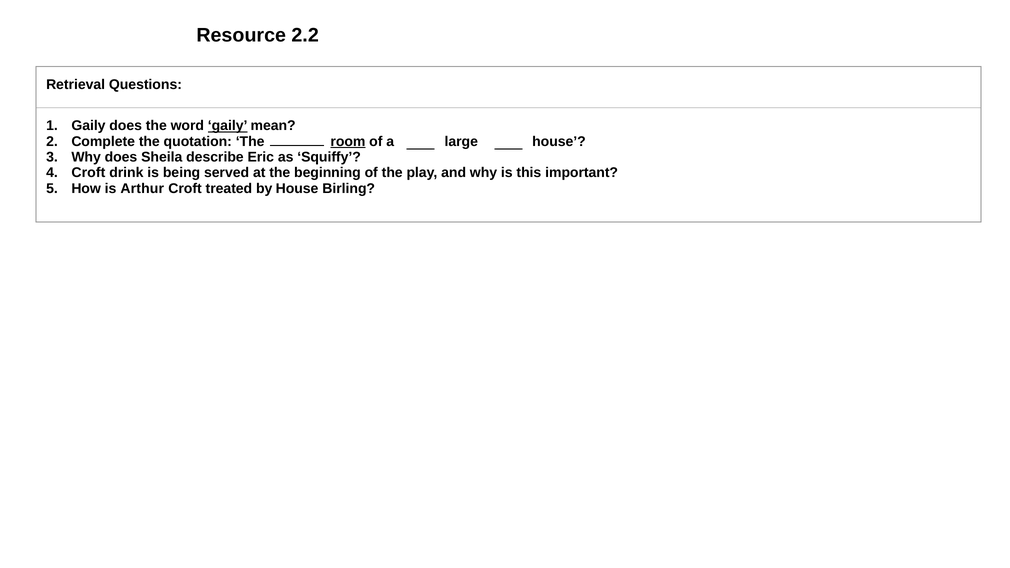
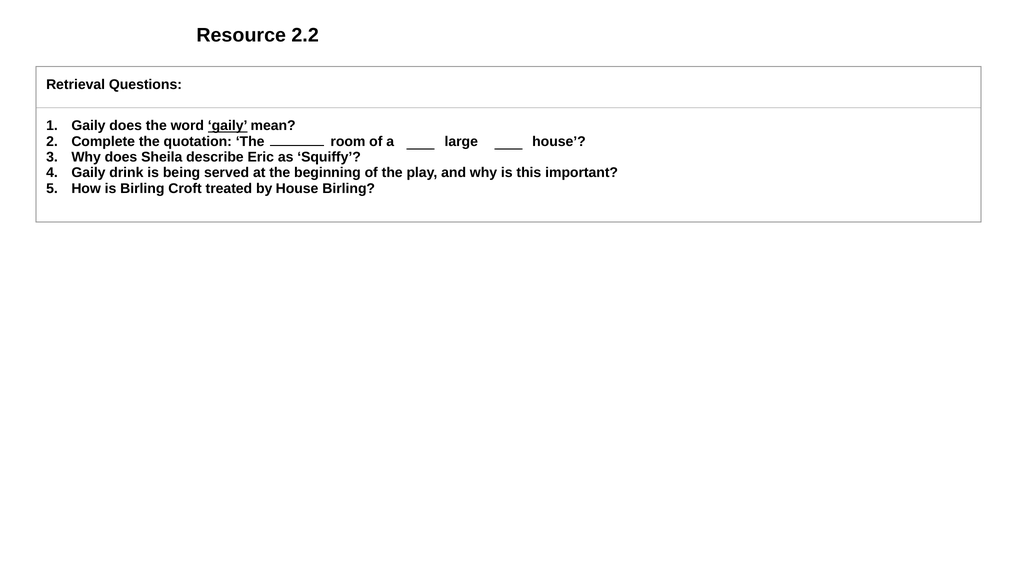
room underline: present -> none (348, 141)
Croft: Croft -> Gaily (88, 173)
is Arthur: Arthur -> Birling (142, 189)
